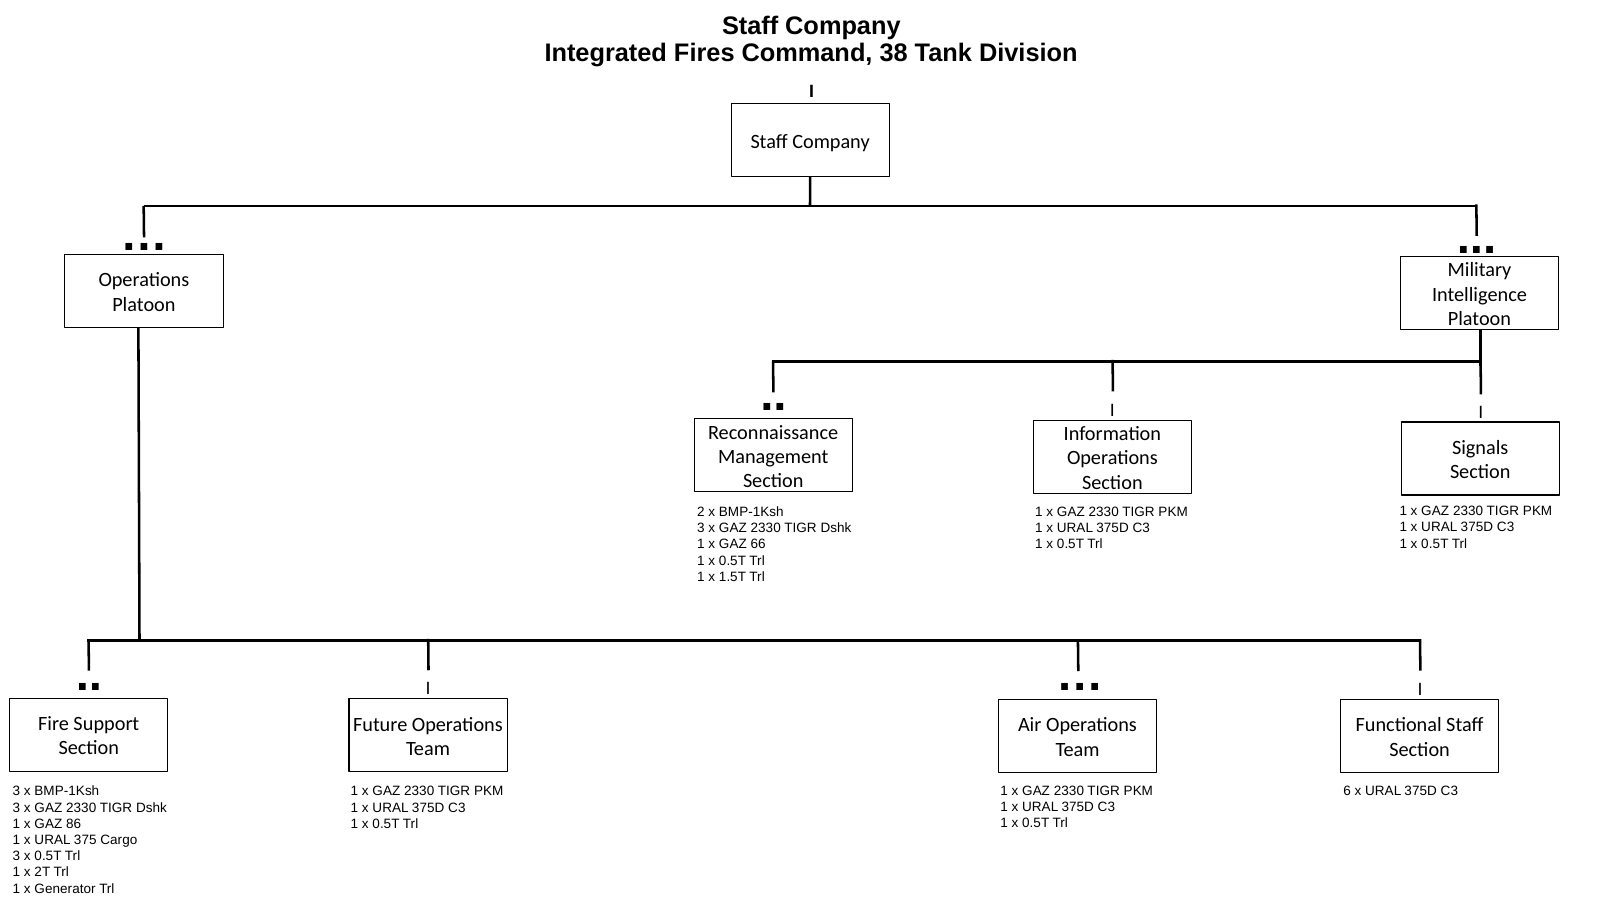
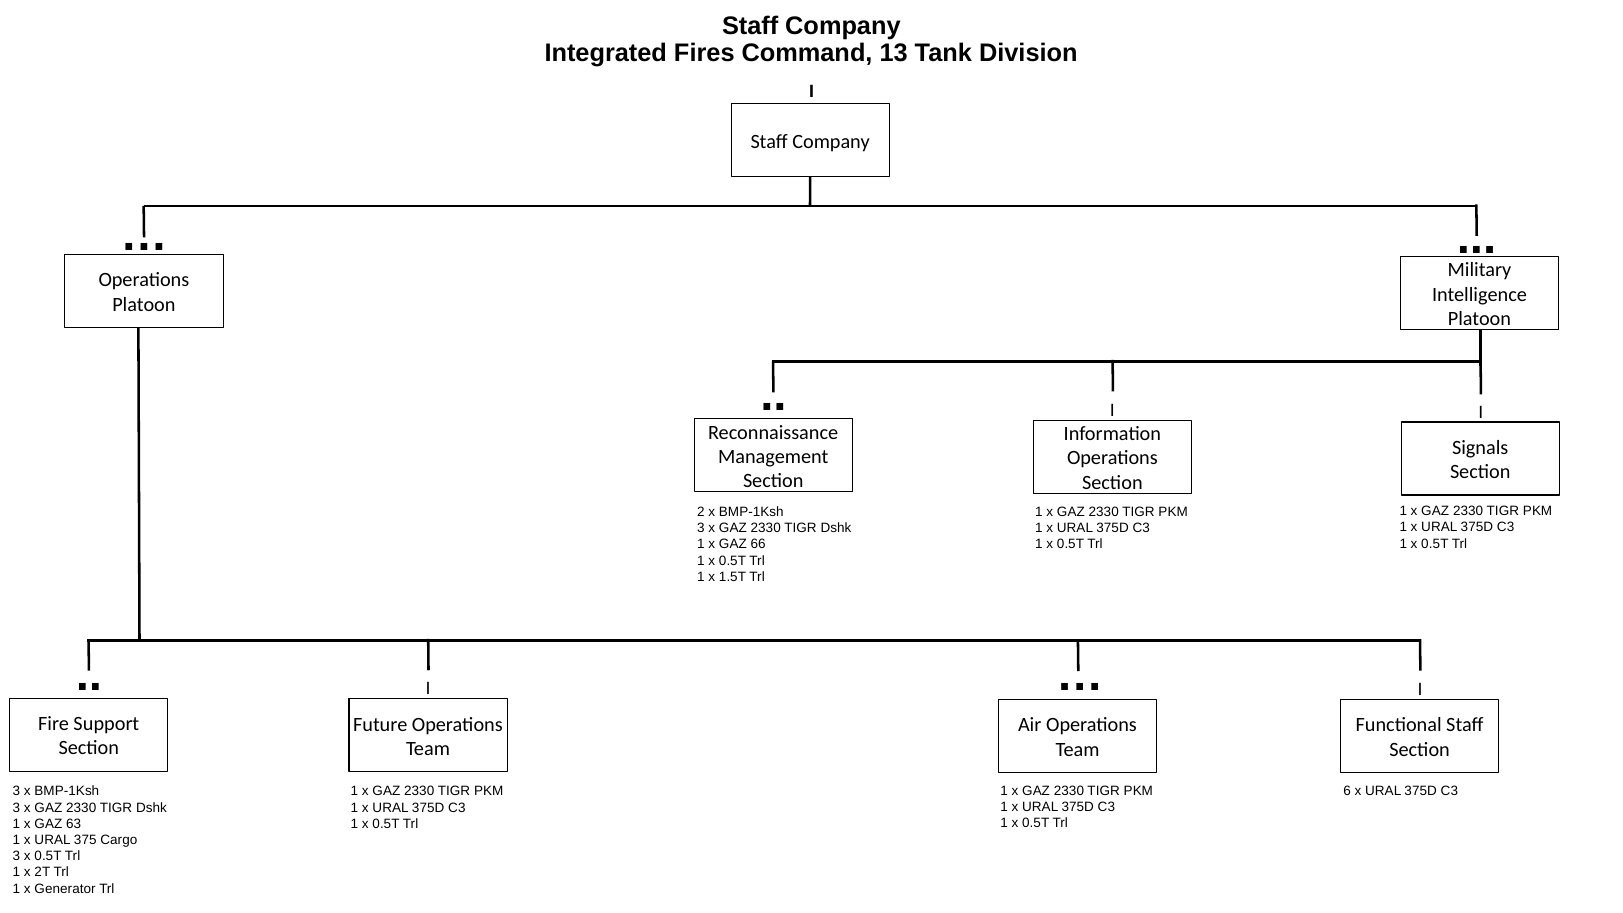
38: 38 -> 13 (894, 53)
86: 86 -> 63 (74, 824)
